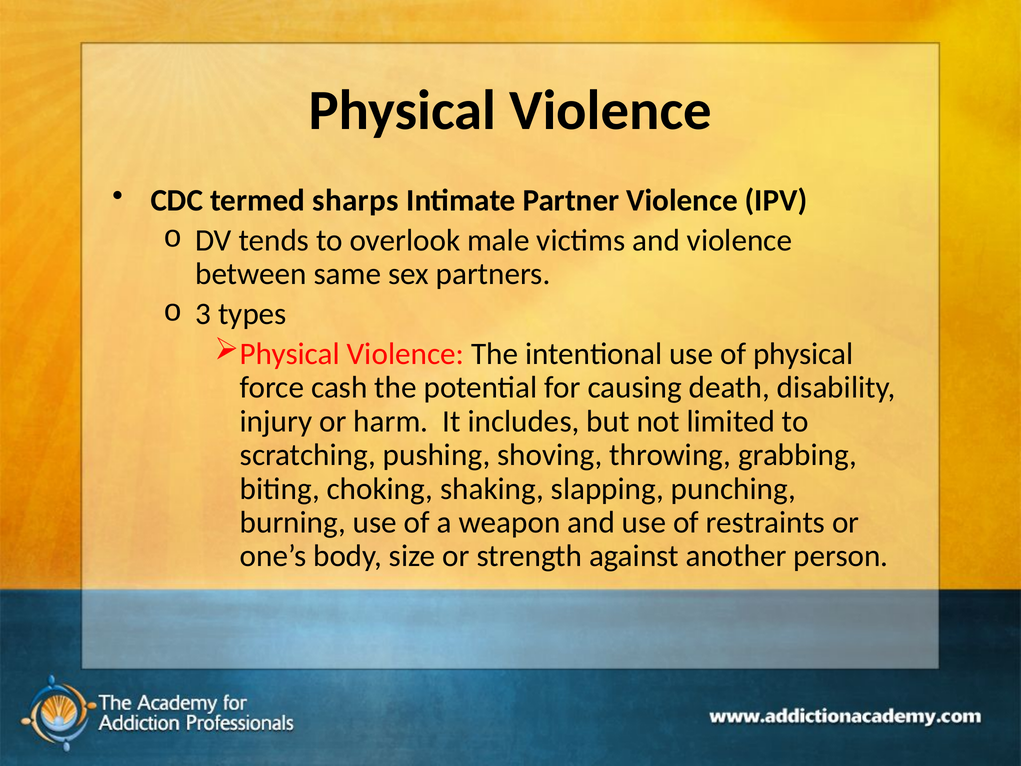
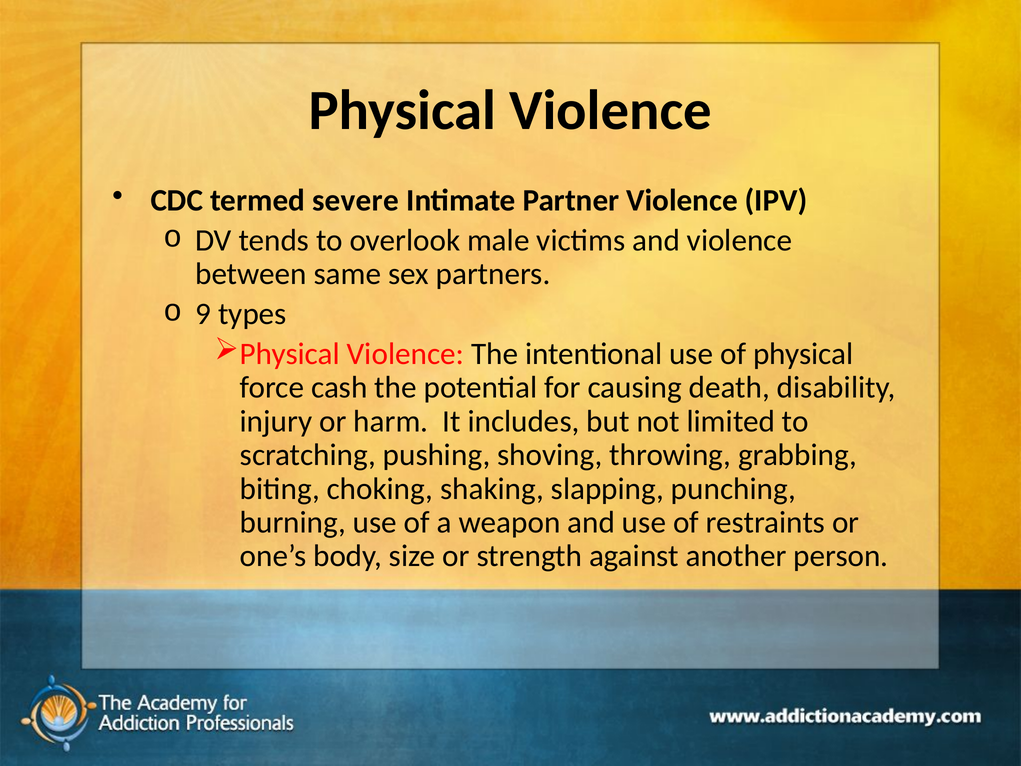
sharps: sharps -> severe (355, 200)
3: 3 -> 9 (203, 314)
